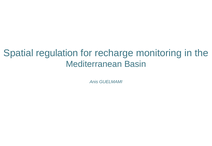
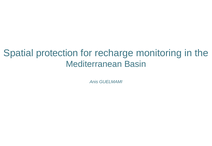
regulation: regulation -> protection (57, 53)
